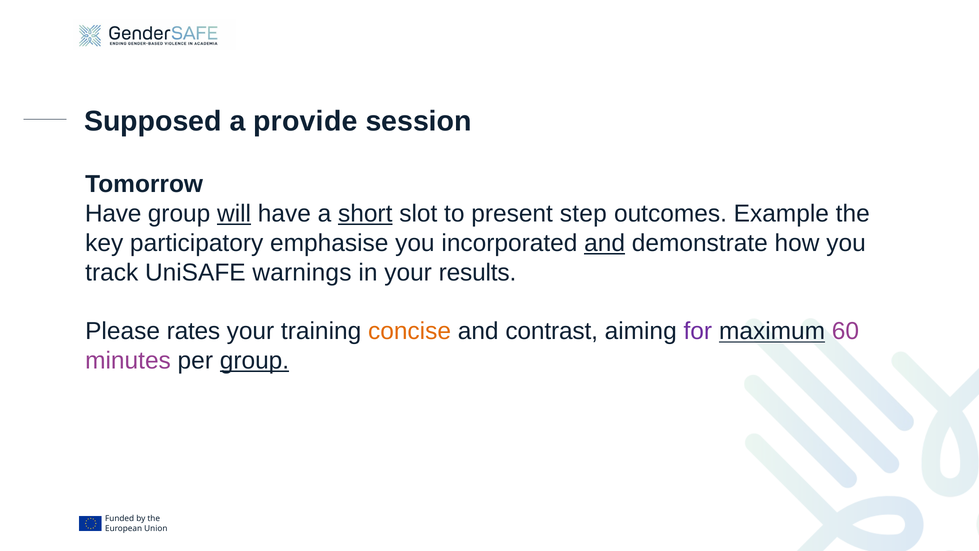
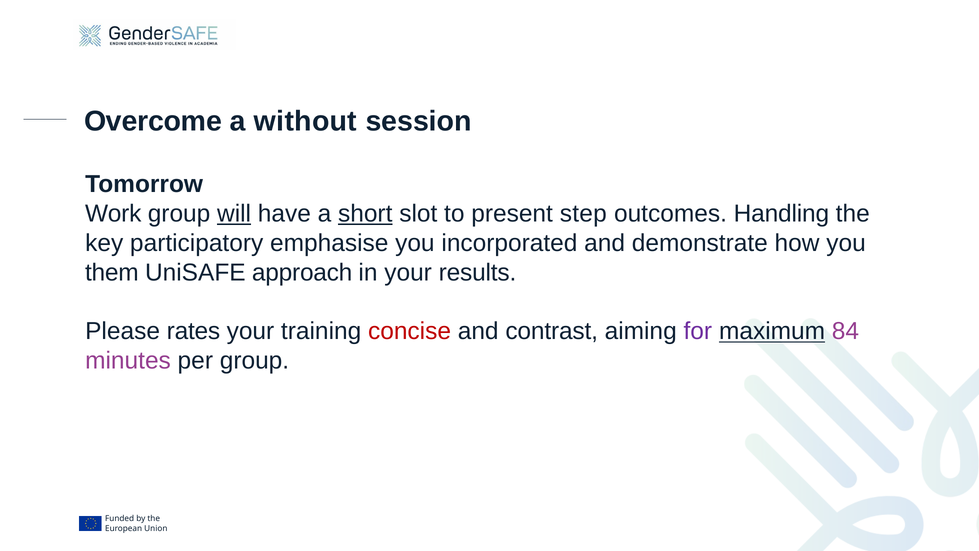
Supposed: Supposed -> Overcome (153, 121)
provide: provide -> without (305, 121)
Have: Have -> Work (113, 214)
Example: Example -> Handling (781, 214)
and underline: present -> none (605, 243)
track: track -> them (112, 272)
warnings: warnings -> approach (302, 272)
concise colour: orange -> red (410, 331)
60: 60 -> 84 (845, 331)
group underline: present -> none (254, 360)
